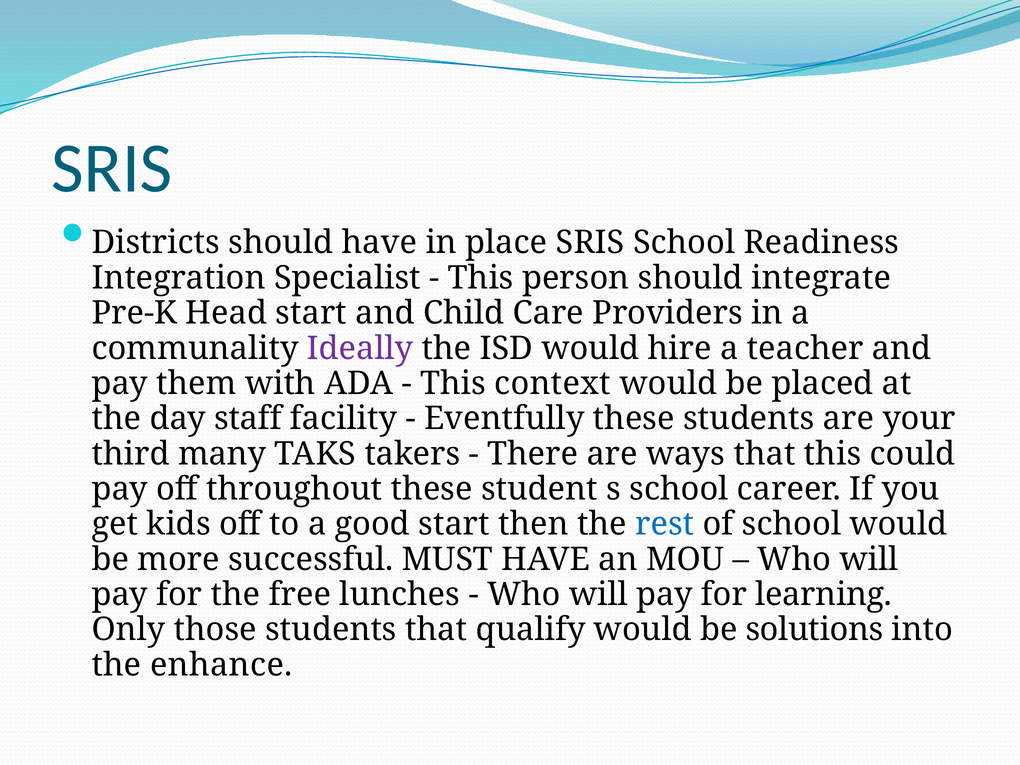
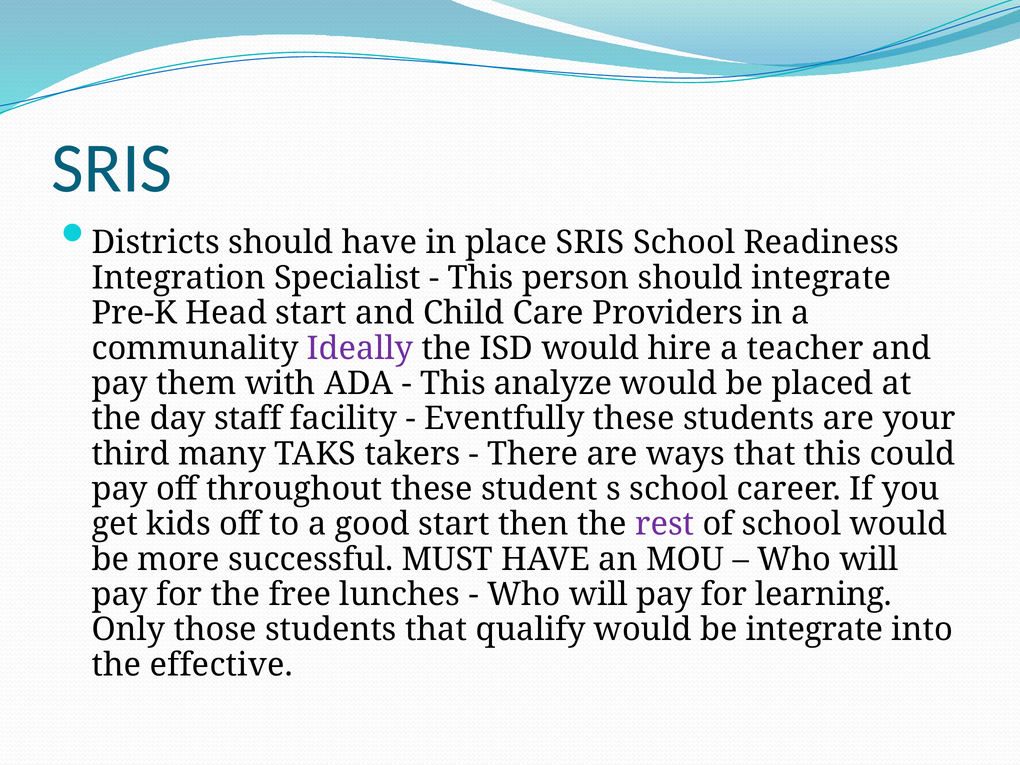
context: context -> analyze (553, 383)
rest colour: blue -> purple (665, 524)
be solutions: solutions -> integrate (815, 630)
enhance: enhance -> effective (221, 665)
